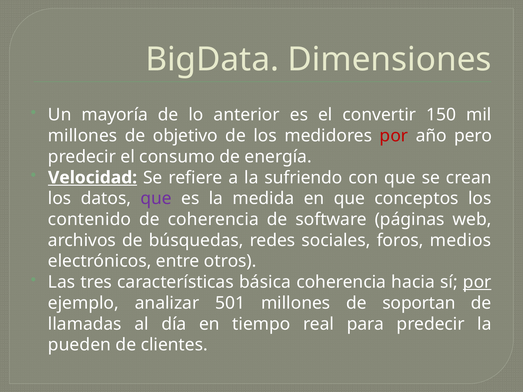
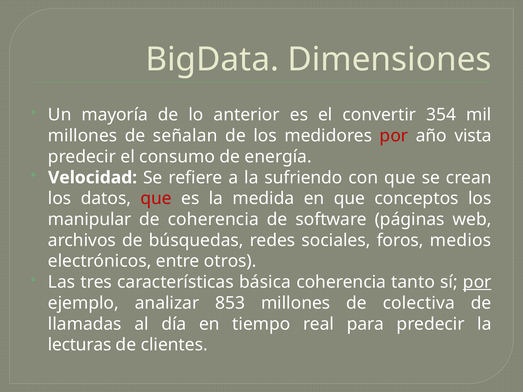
150: 150 -> 354 (441, 115)
objetivo: objetivo -> señalan (185, 136)
pero: pero -> vista (473, 136)
Velocidad underline: present -> none (93, 178)
que colour: purple -> red (156, 199)
contenido: contenido -> manipular (90, 220)
hacia: hacia -> tanto (413, 282)
501: 501 -> 853 (230, 303)
soportan: soportan -> colectiva (419, 303)
pueden: pueden -> lecturas (80, 345)
